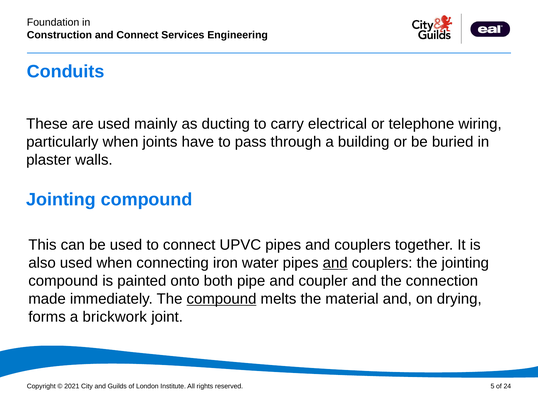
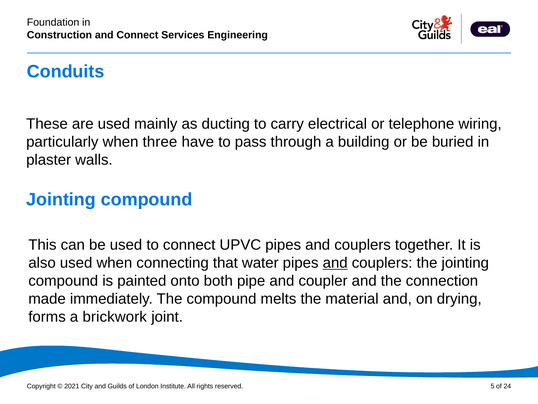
joints: joints -> three (160, 142)
iron: iron -> that (225, 263)
compound underline: present -> none (221, 298)
